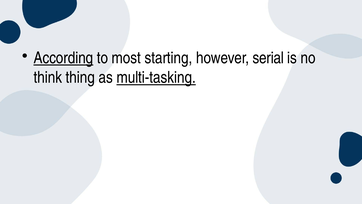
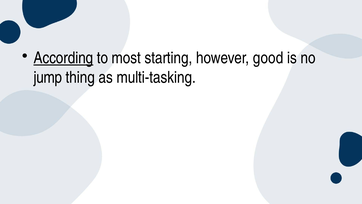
serial: serial -> good (268, 58)
think: think -> jump (48, 77)
multi-tasking underline: present -> none (156, 77)
